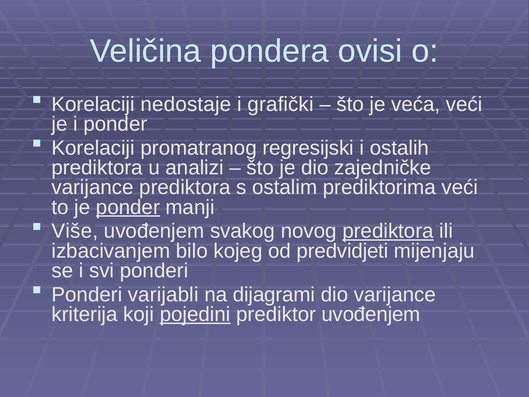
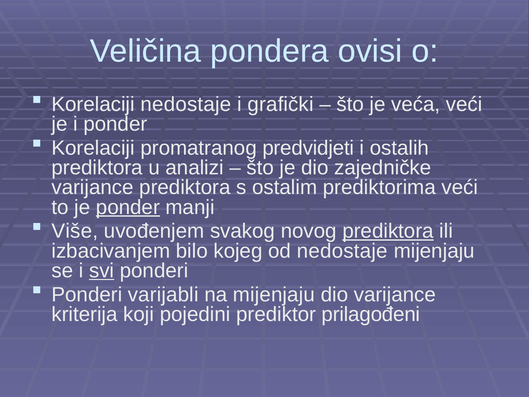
regresijski: regresijski -> predvidjeti (308, 148)
od predvidjeti: predvidjeti -> nedostaje (342, 251)
svi underline: none -> present (102, 271)
na dijagrami: dijagrami -> mijenjaju (274, 294)
pojedini underline: present -> none (195, 314)
prediktor uvođenjem: uvođenjem -> prilagođeni (371, 314)
